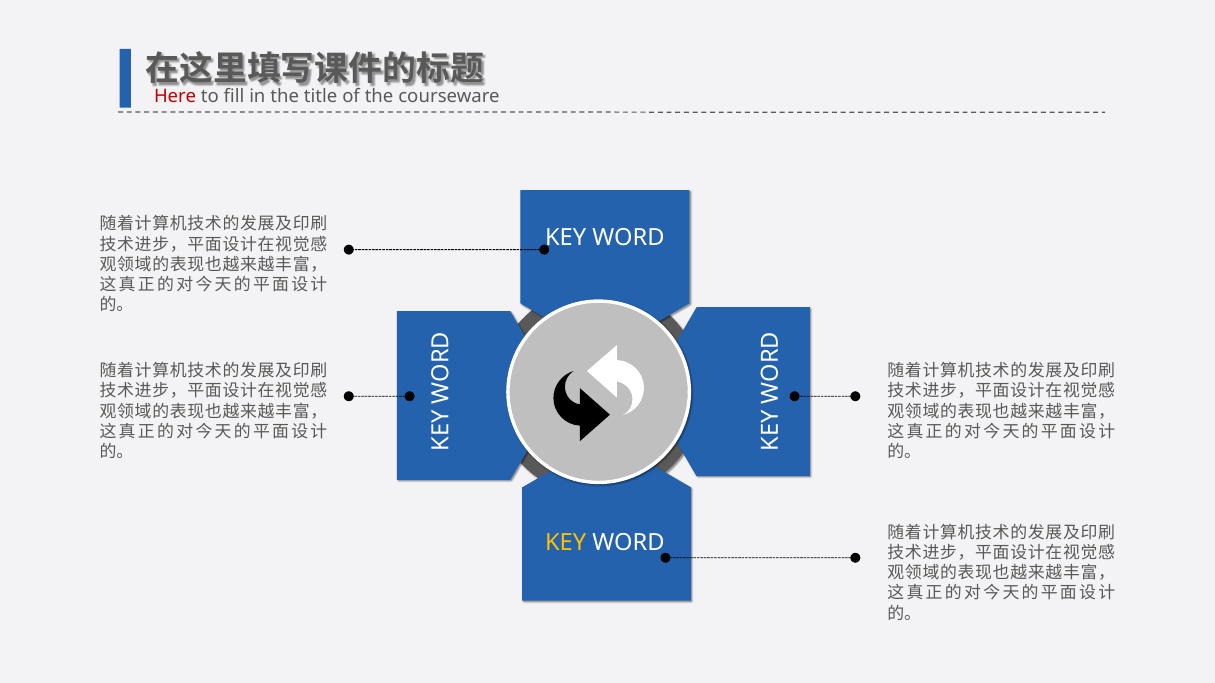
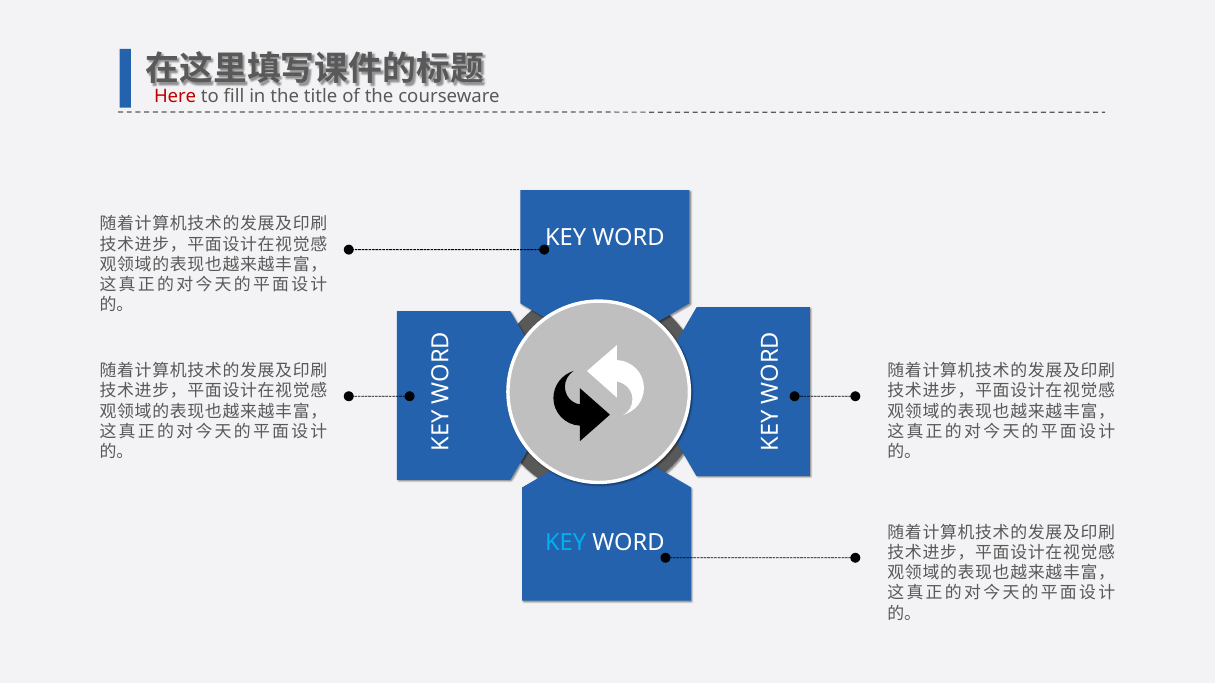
KEY colour: yellow -> light blue (566, 543)
